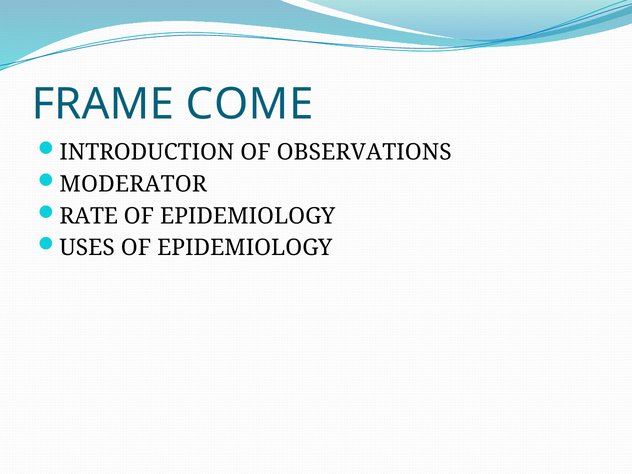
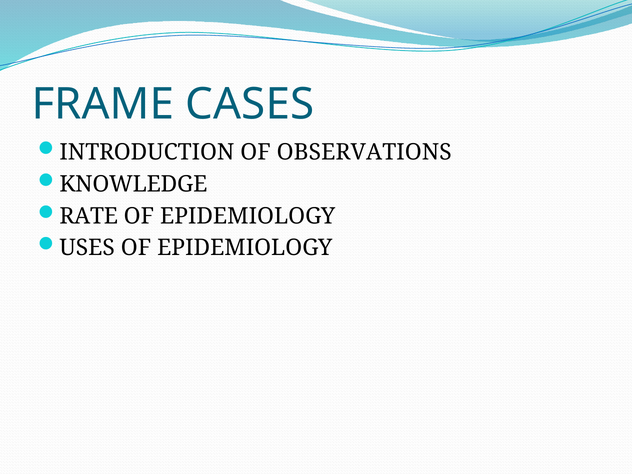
COME: COME -> CASES (250, 104)
MODERATOR: MODERATOR -> KNOWLEDGE (133, 184)
